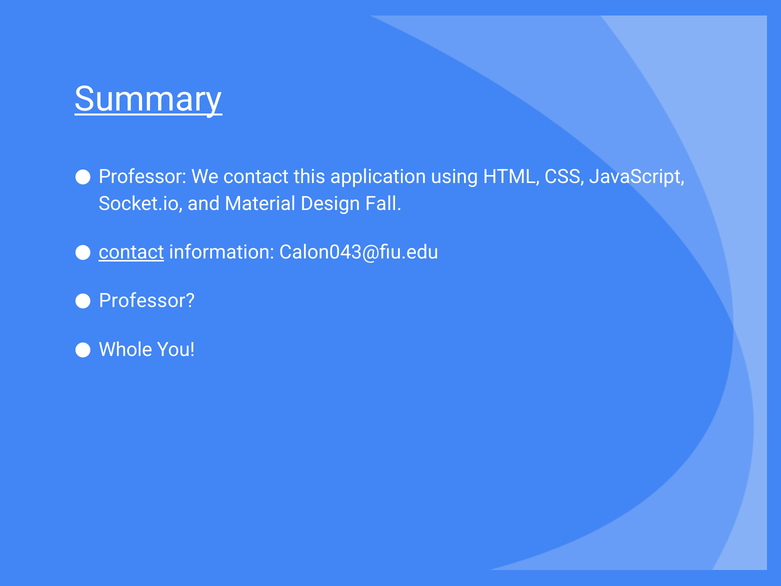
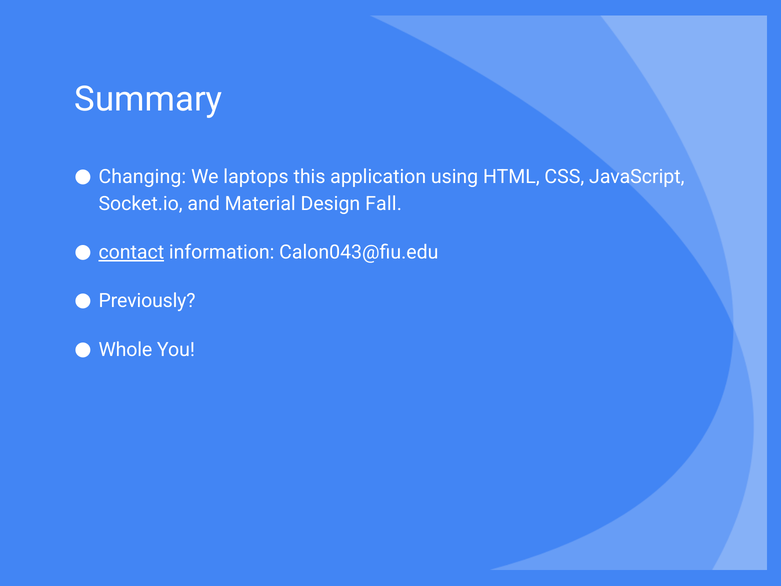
Summary underline: present -> none (148, 99)
Professor: Professor -> Changing (142, 177)
We contact: contact -> laptops (256, 177)
Professor: Professor -> Previously (147, 301)
